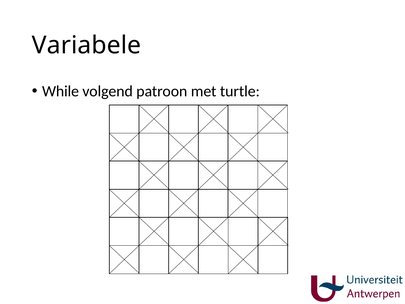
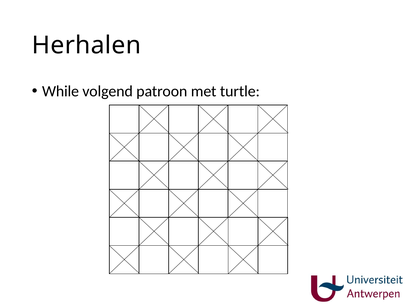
Variabele: Variabele -> Herhalen (87, 45)
